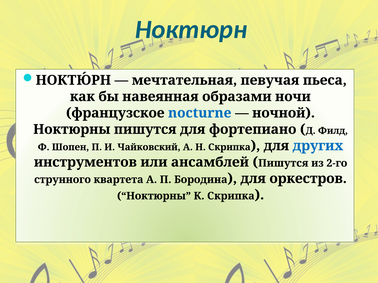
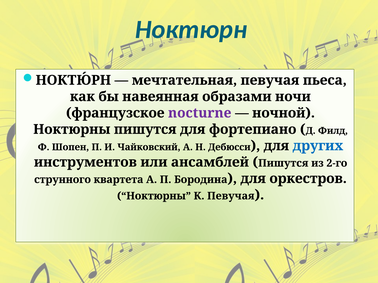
nocturne colour: blue -> purple (200, 113)
Н Скрипка: Скрипка -> Дебюсси (229, 147)
К Скрипка: Скрипка -> Певучая (231, 196)
